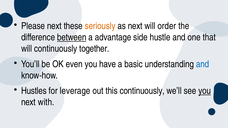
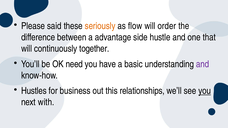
Please next: next -> said (54, 26)
as next: next -> flow (135, 26)
between underline: present -> none (72, 37)
even: even -> need (74, 64)
and colour: blue -> purple (203, 64)
leverage: leverage -> business (75, 91)
this continuously: continuously -> relationships (142, 91)
